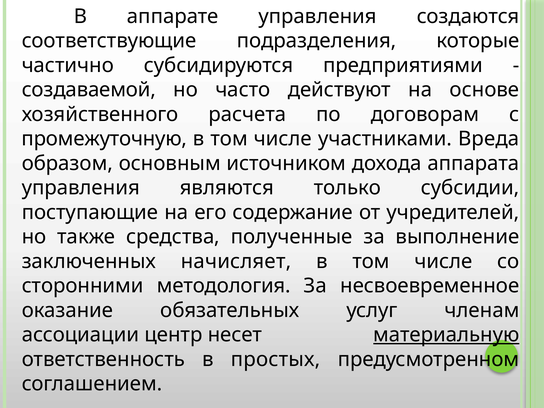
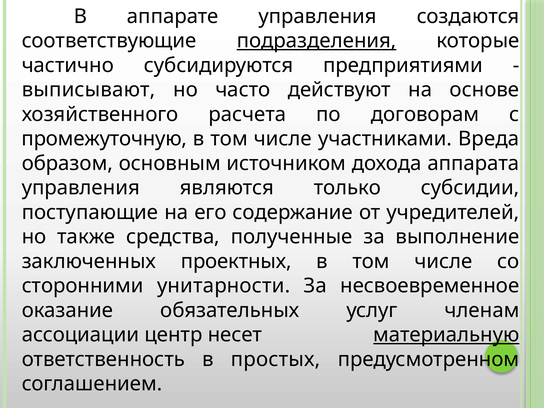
подразделения underline: none -> present (317, 41)
создаваемой: создаваемой -> выписывают (89, 90)
начисляет: начисляет -> проектных (236, 261)
методология: методология -> унитарности (224, 286)
